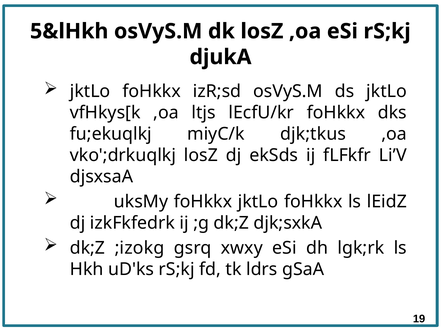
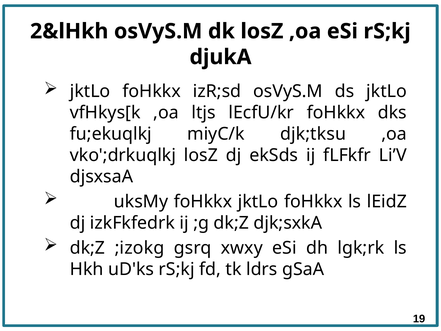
5&lHkh: 5&lHkh -> 2&lHkh (69, 31)
djk;tkus: djk;tkus -> djk;tksu (313, 134)
